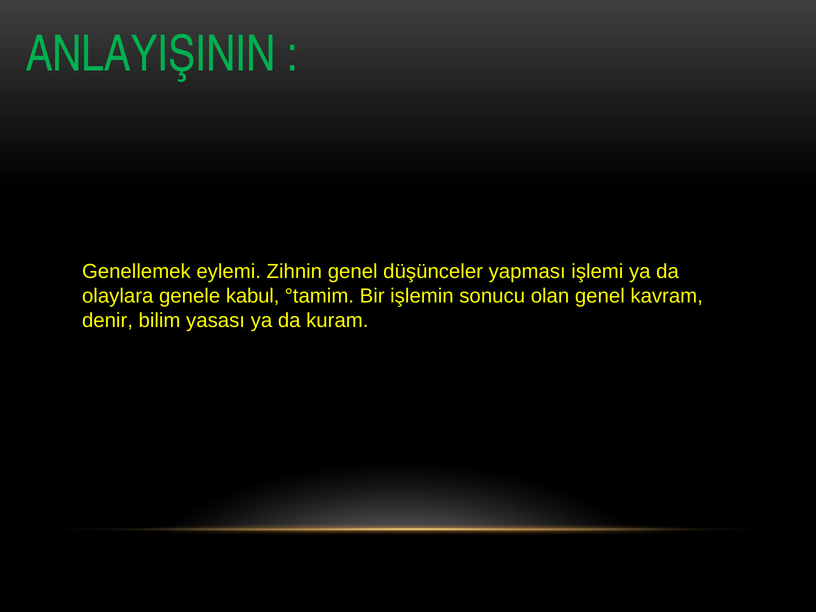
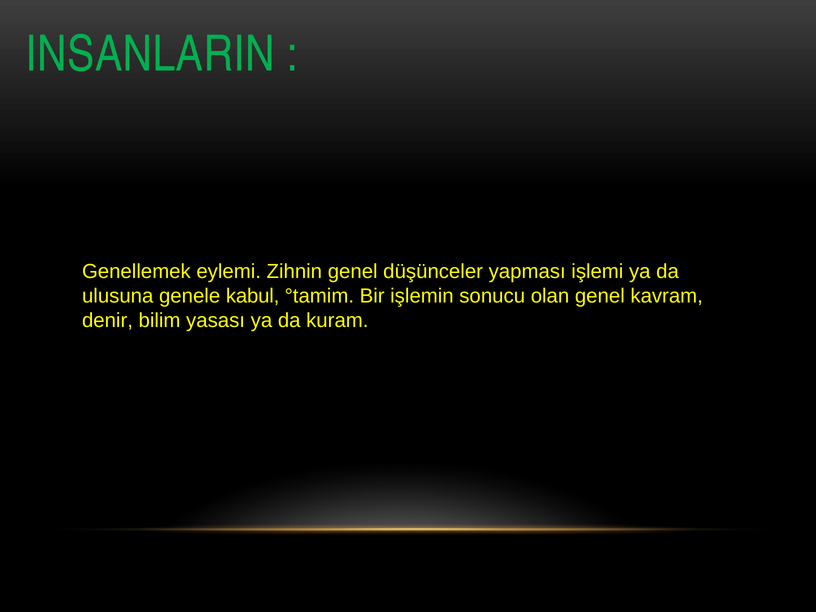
ANLAYIŞININ: ANLAYIŞININ -> INSANLARIN (150, 54)
olaylara: olaylara -> ulusuna (118, 296)
